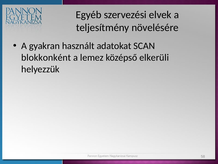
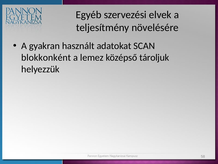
elkerüli: elkerüli -> tároljuk (154, 57)
